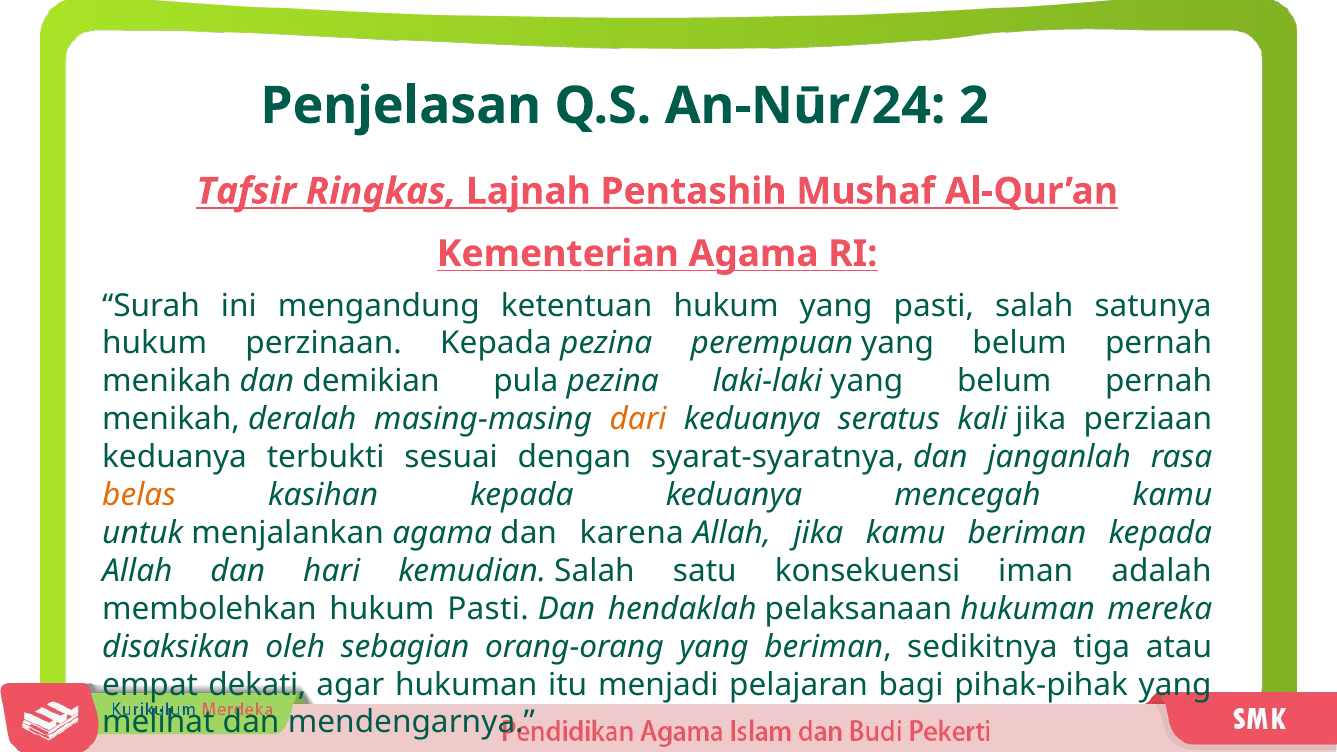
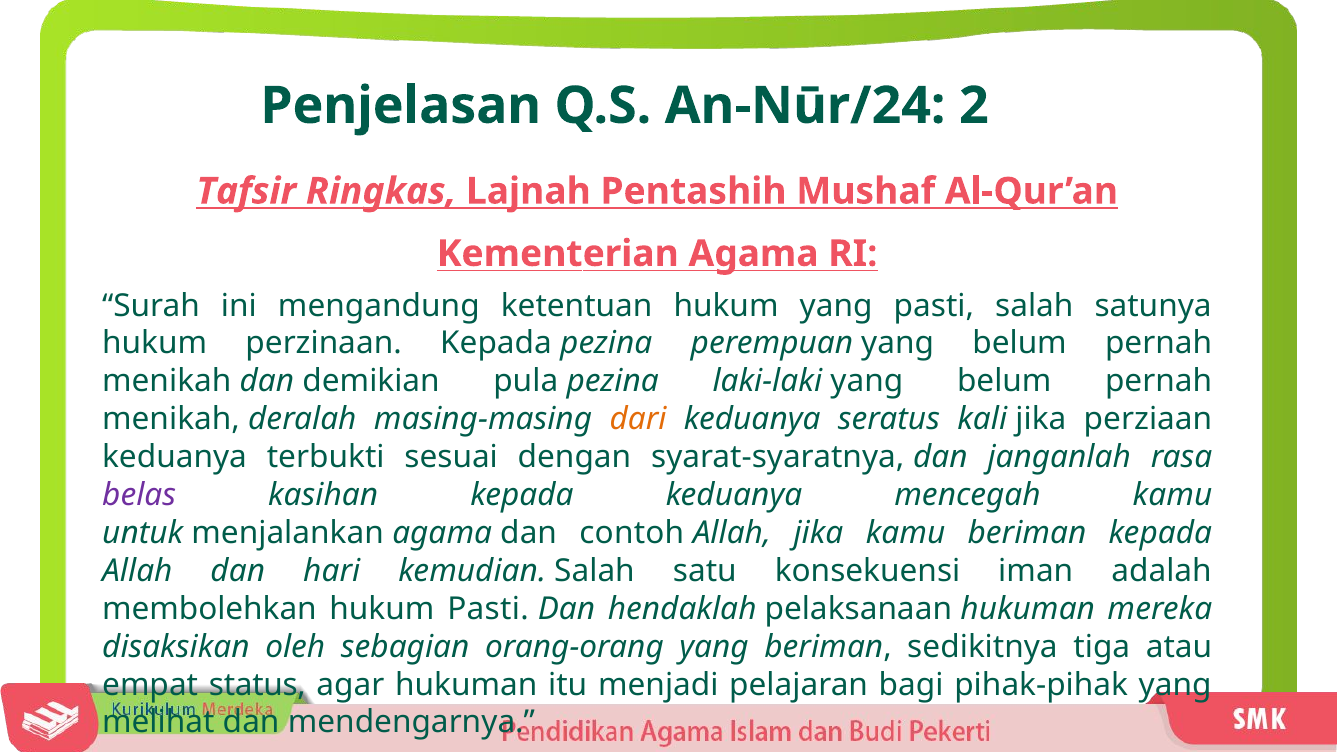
belas colour: orange -> purple (139, 495)
karena: karena -> contoh (632, 533)
dekati: dekati -> status (257, 685)
